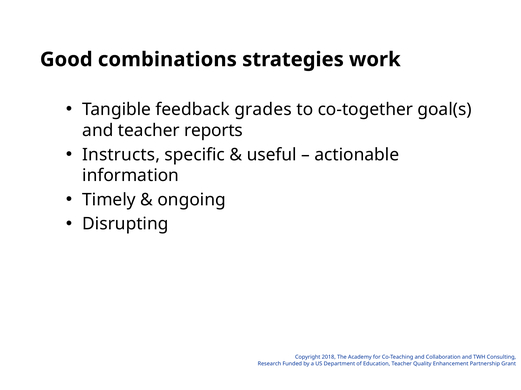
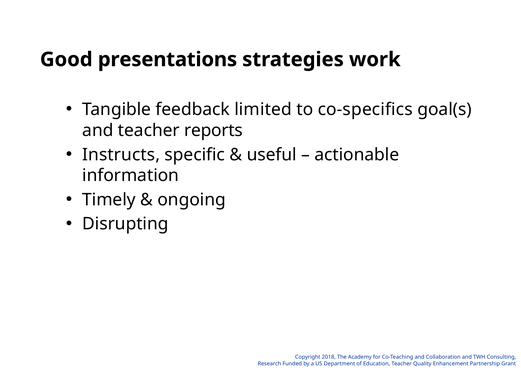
combinations: combinations -> presentations (167, 60)
grades: grades -> limited (263, 110)
co-together: co-together -> co-specifics (365, 110)
